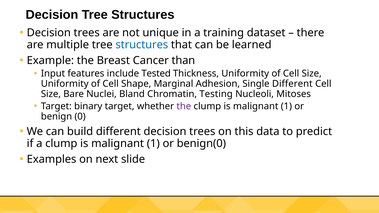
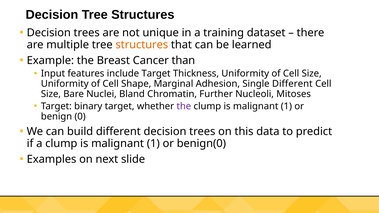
structures colour: blue -> orange (142, 45)
include Tested: Tested -> Target (156, 74)
Testing: Testing -> Further (216, 94)
